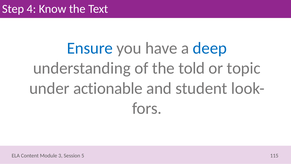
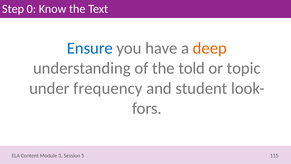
4: 4 -> 0 (31, 9)
deep colour: blue -> orange (210, 48)
actionable: actionable -> frequency (108, 88)
